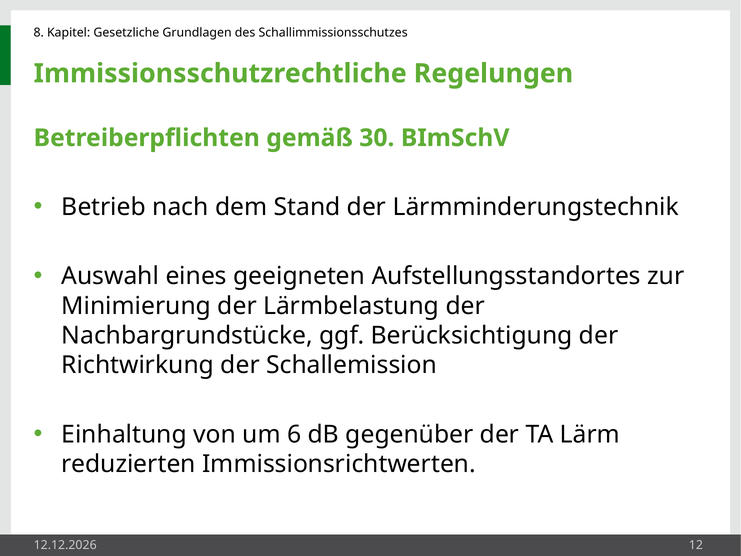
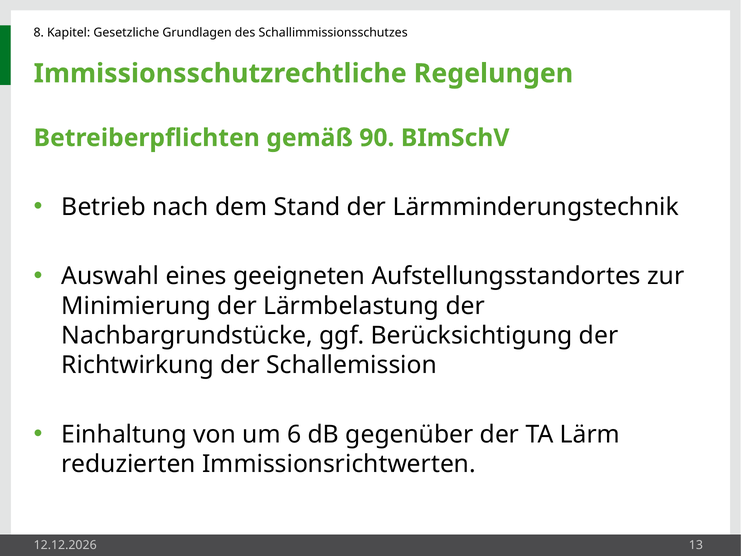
30: 30 -> 90 (377, 138)
12: 12 -> 13 (696, 545)
